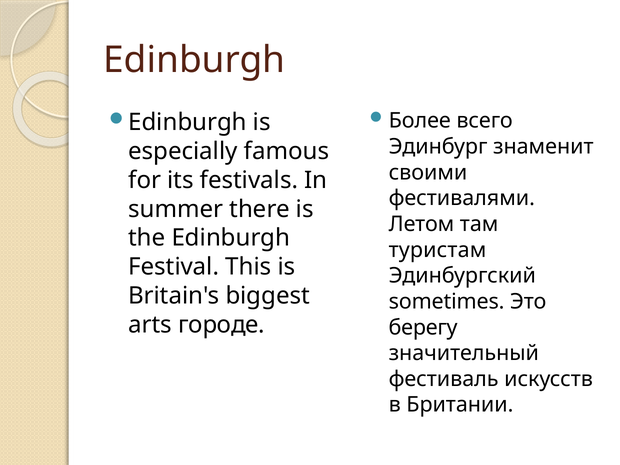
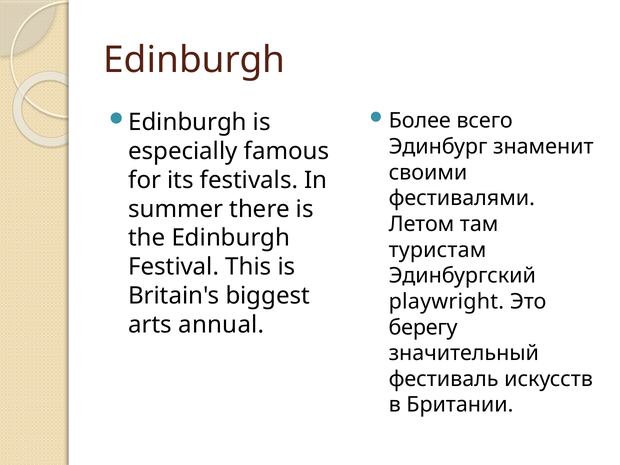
sometimes: sometimes -> playwright (446, 302)
городе: городе -> annual (221, 325)
